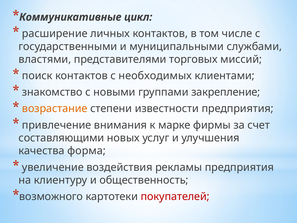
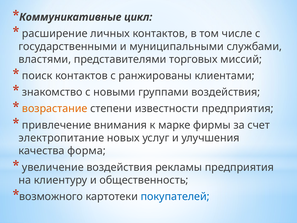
необходимых: необходимых -> ранжированы (155, 76)
группами закрепление: закрепление -> воздействия (226, 92)
составляющими: составляющими -> электропитание (61, 138)
покупателей colour: red -> blue (175, 196)
